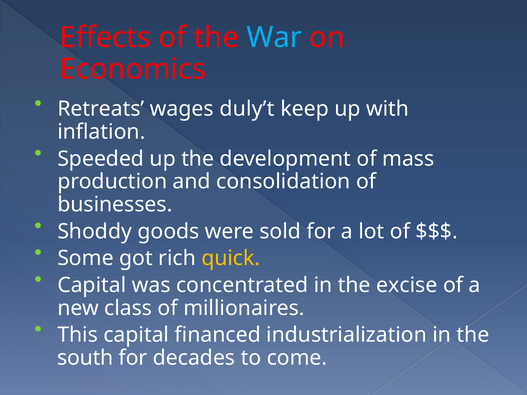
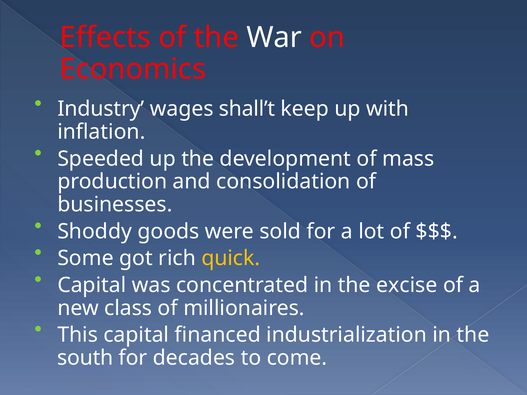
War colour: light blue -> white (274, 38)
Retreats: Retreats -> Industry (101, 109)
duly’t: duly’t -> shall’t (247, 109)
